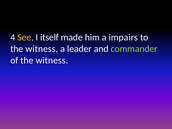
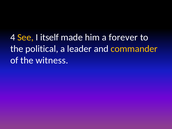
impairs: impairs -> forever (123, 37)
witness: witness -> political (42, 49)
commander colour: light green -> yellow (134, 49)
